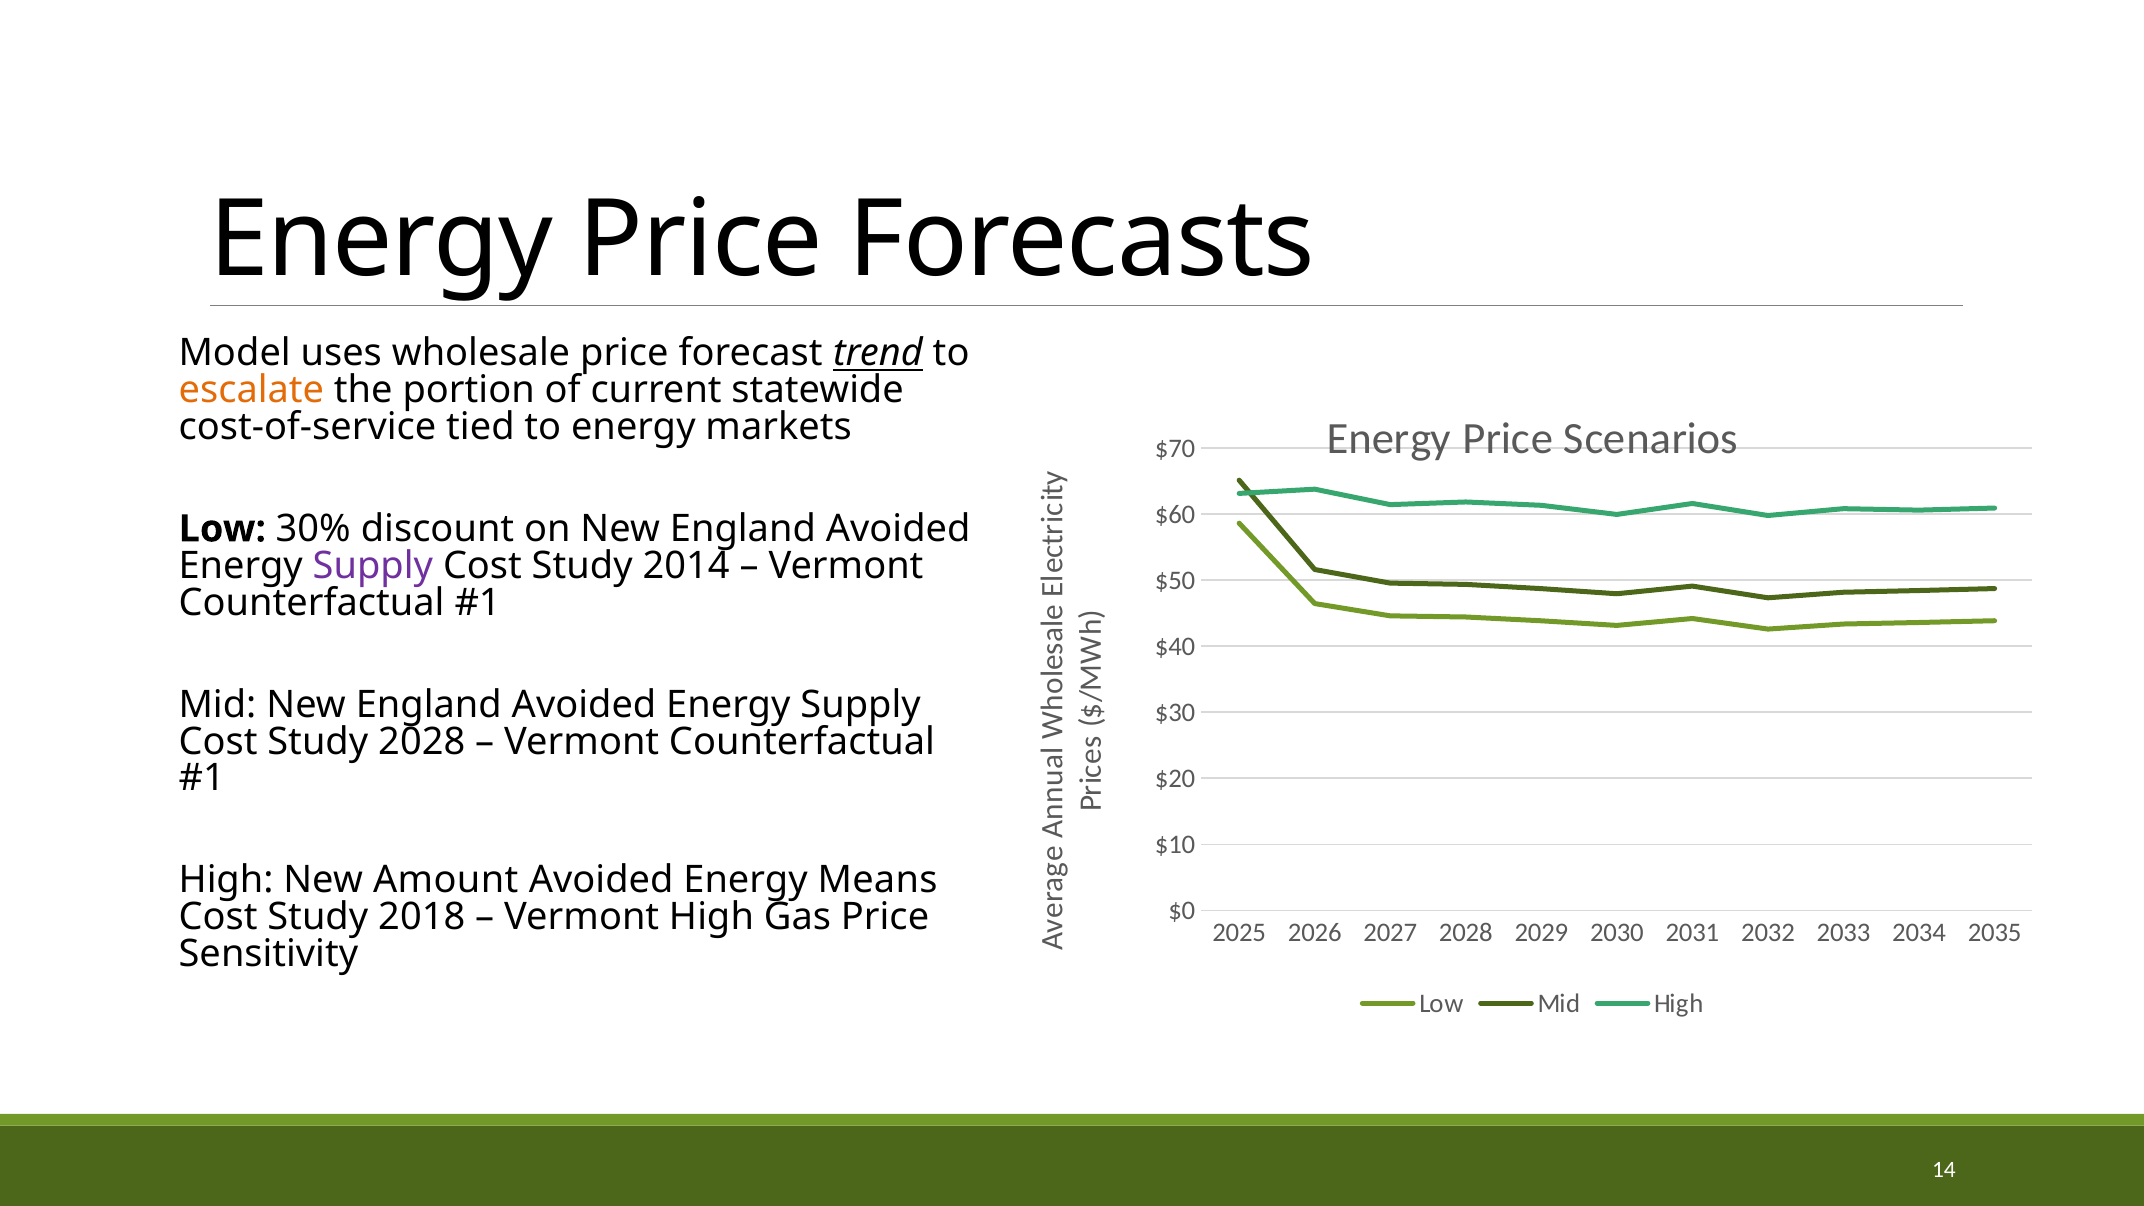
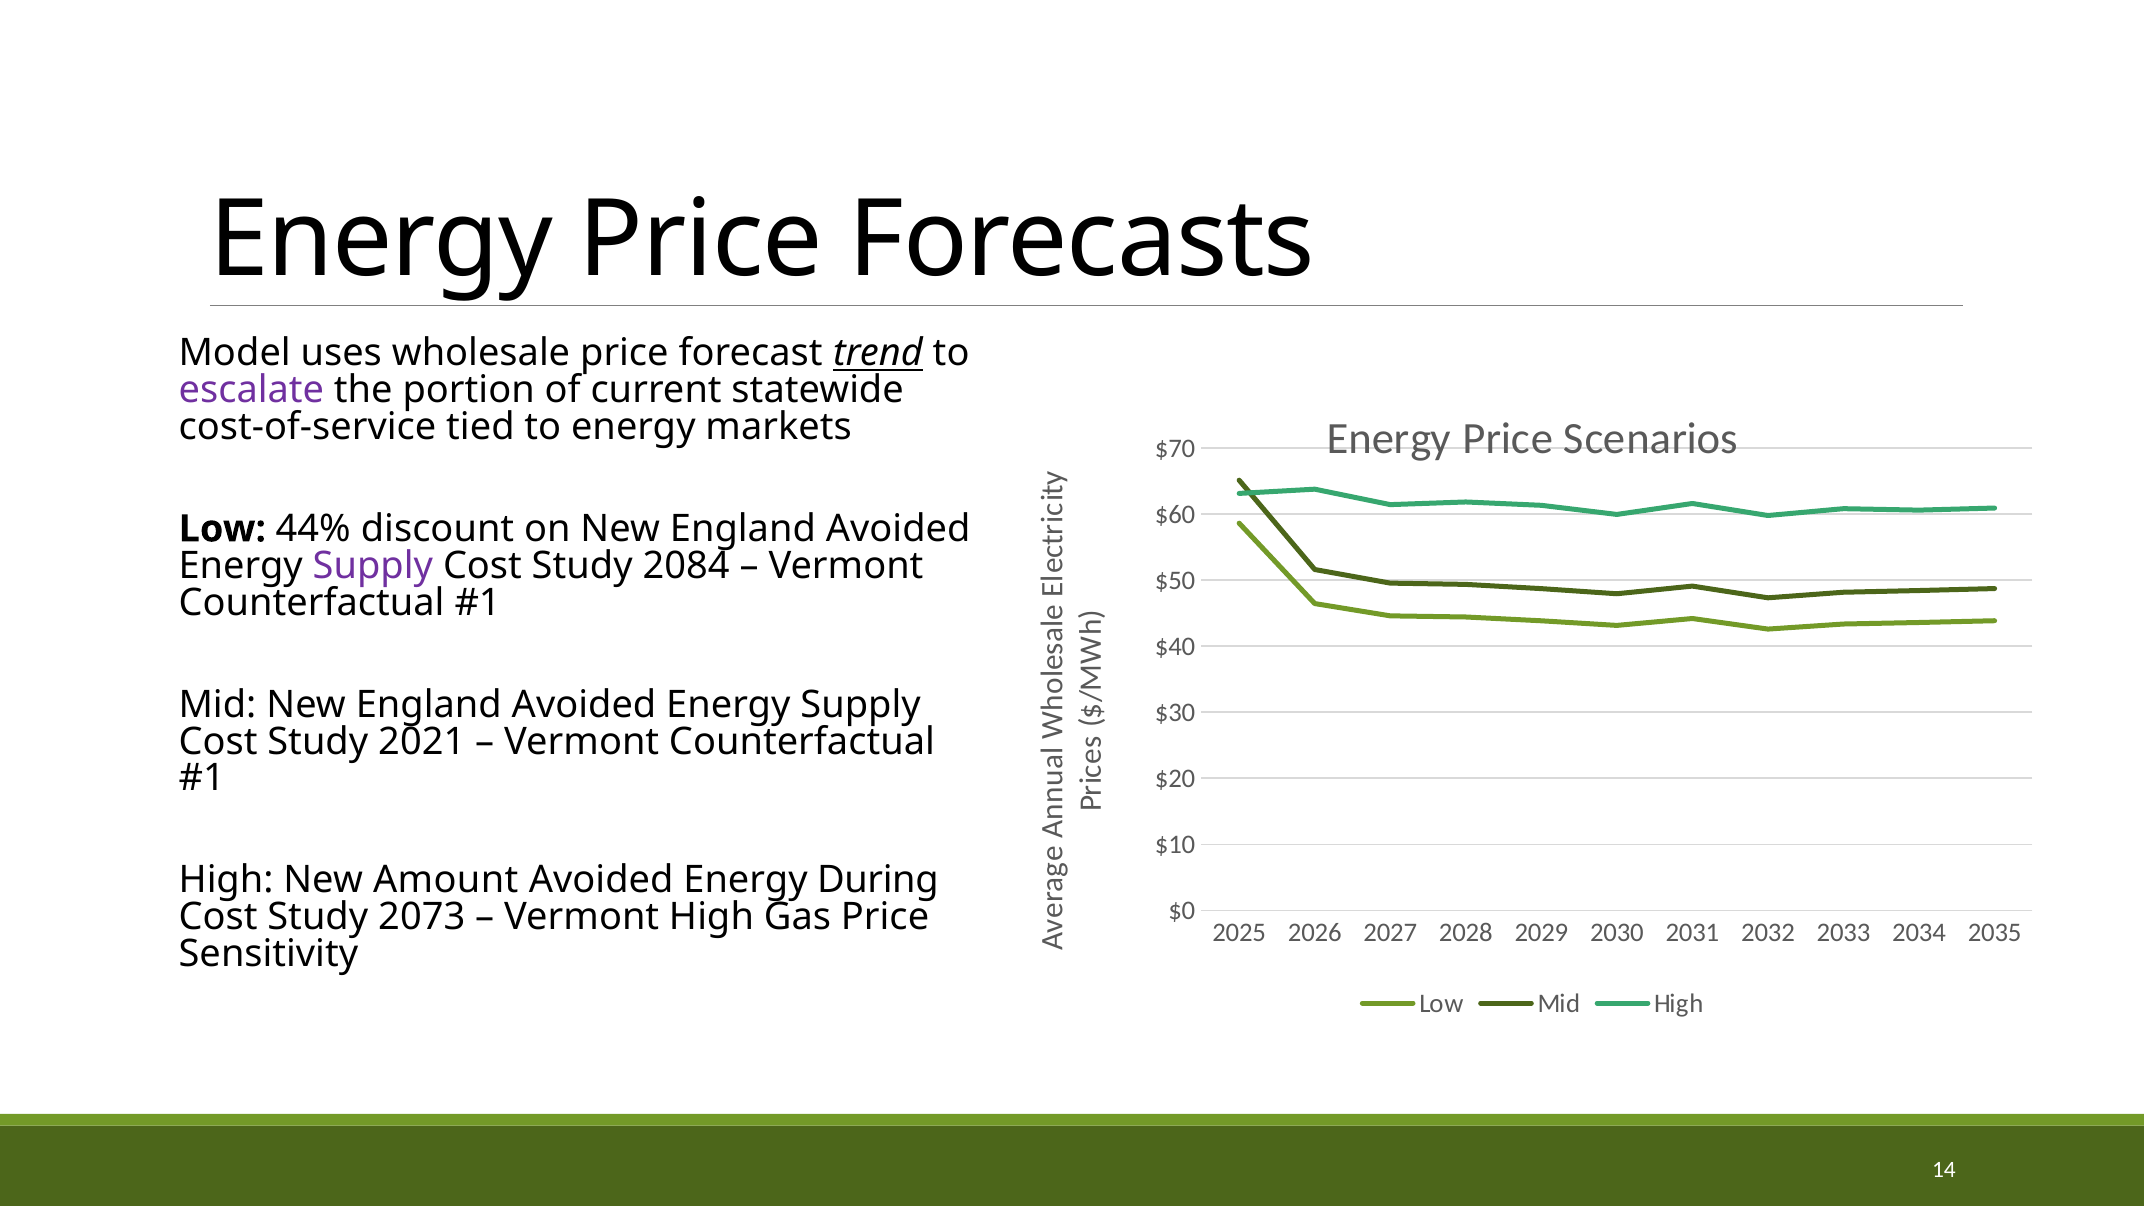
escalate colour: orange -> purple (251, 390)
30%: 30% -> 44% (313, 529)
2014: 2014 -> 2084 (686, 566)
Study 2028: 2028 -> 2021 (422, 742)
Means: Means -> During (878, 880)
2018: 2018 -> 2073 (422, 917)
